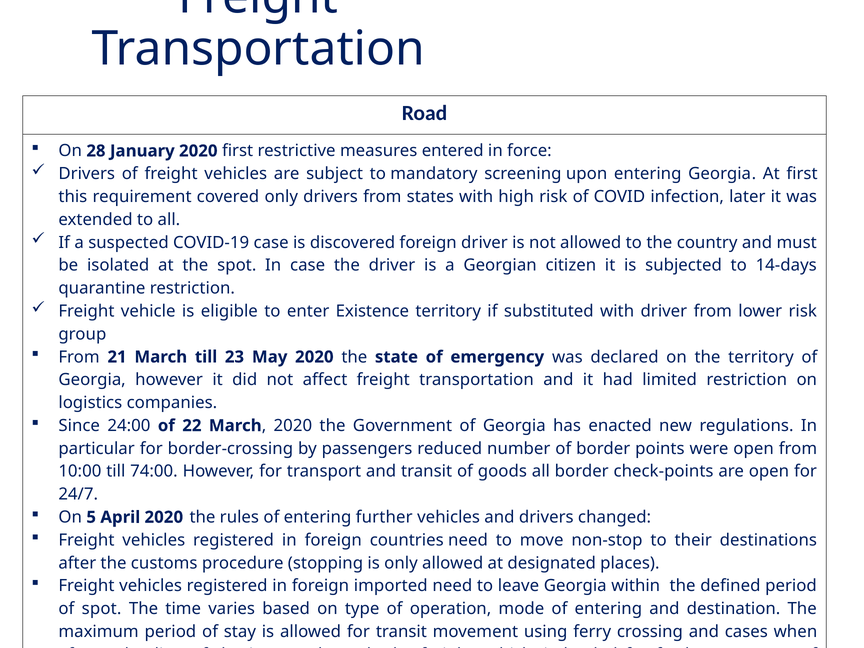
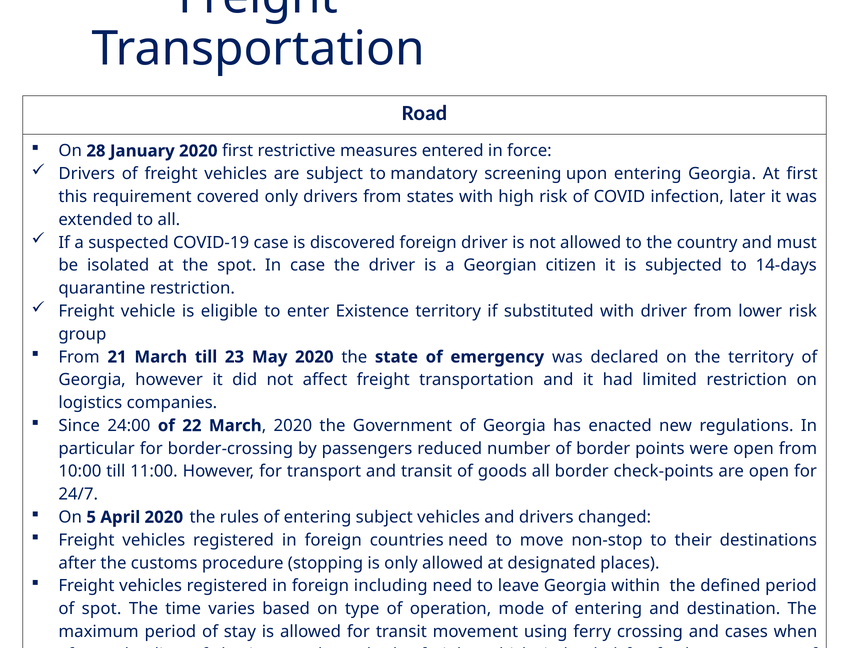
74:00: 74:00 -> 11:00 (154, 471)
entering further: further -> subject (384, 517)
foreign imported: imported -> including (391, 586)
